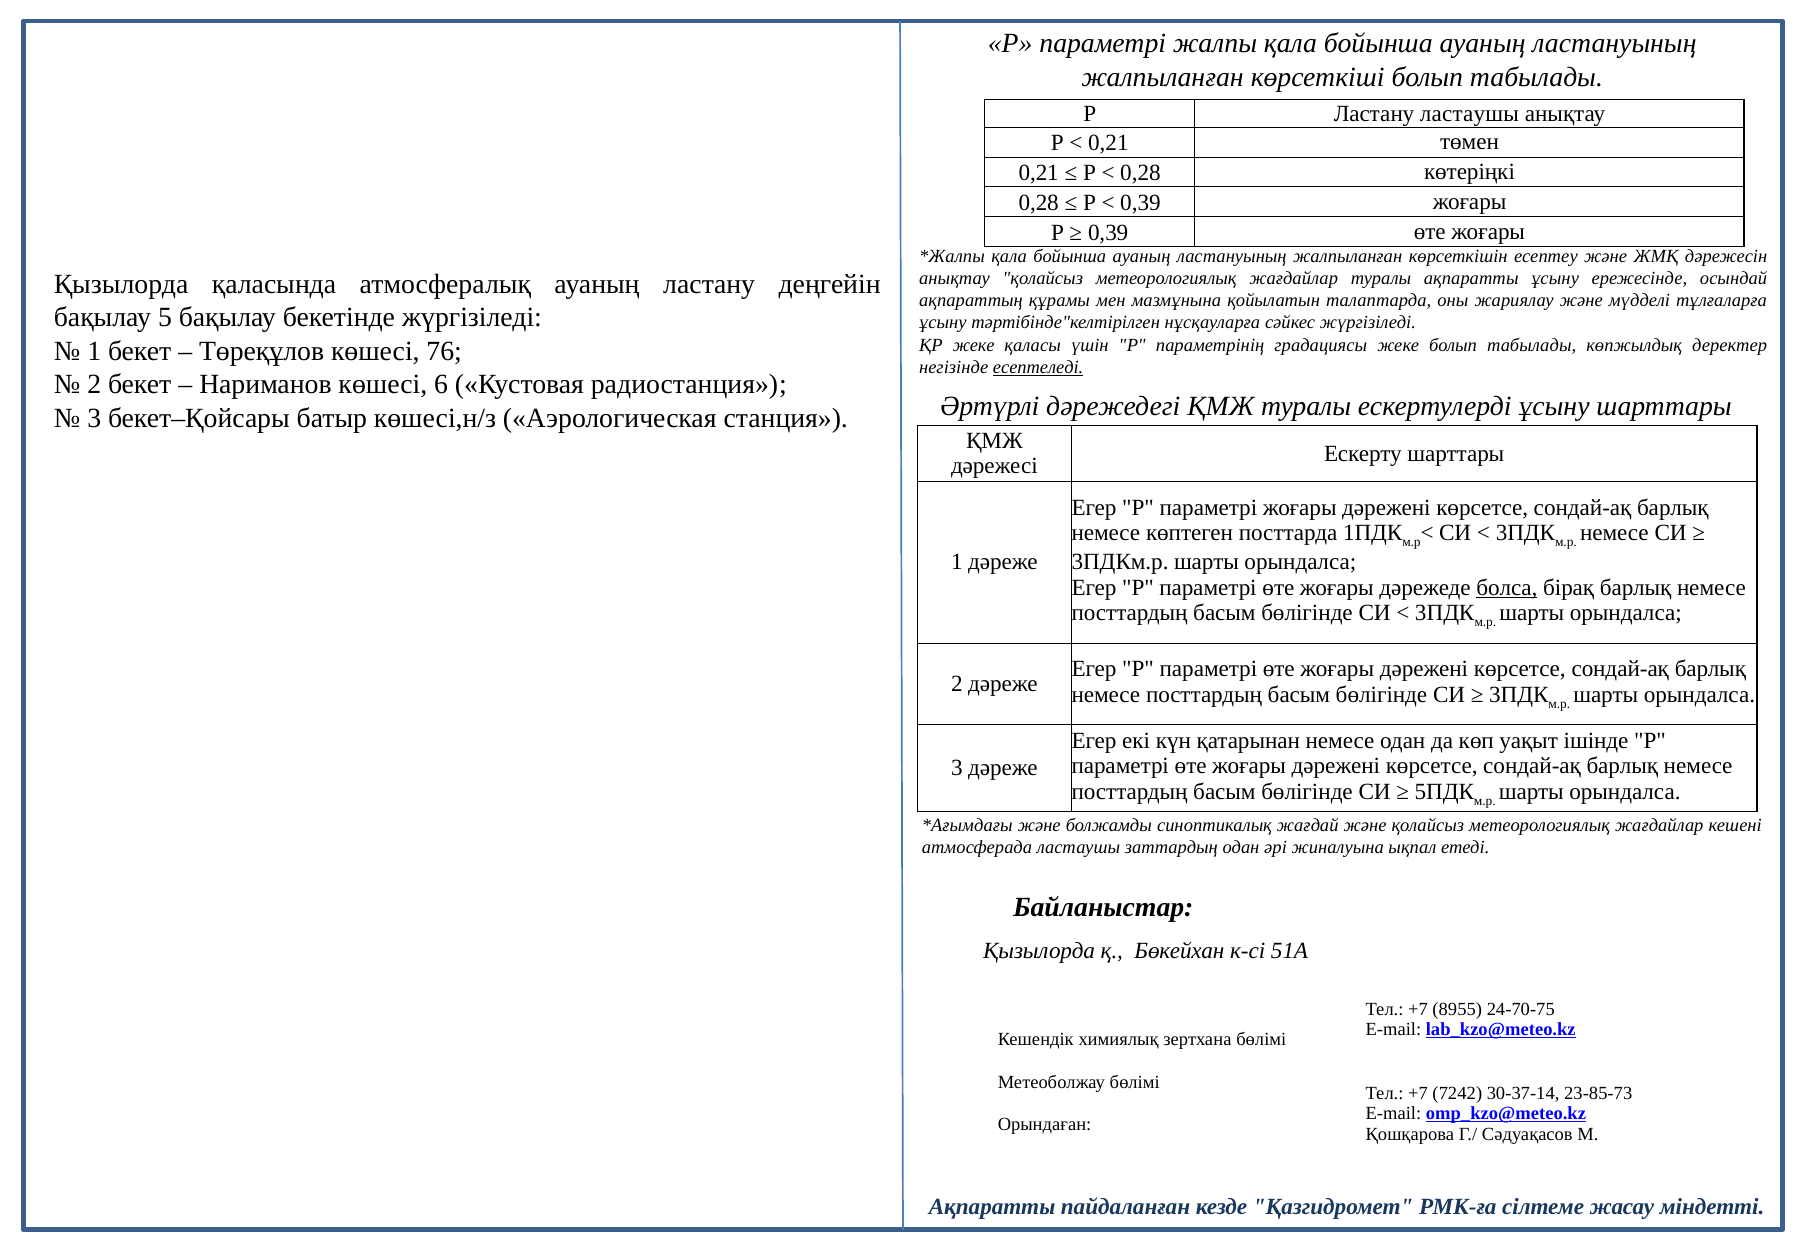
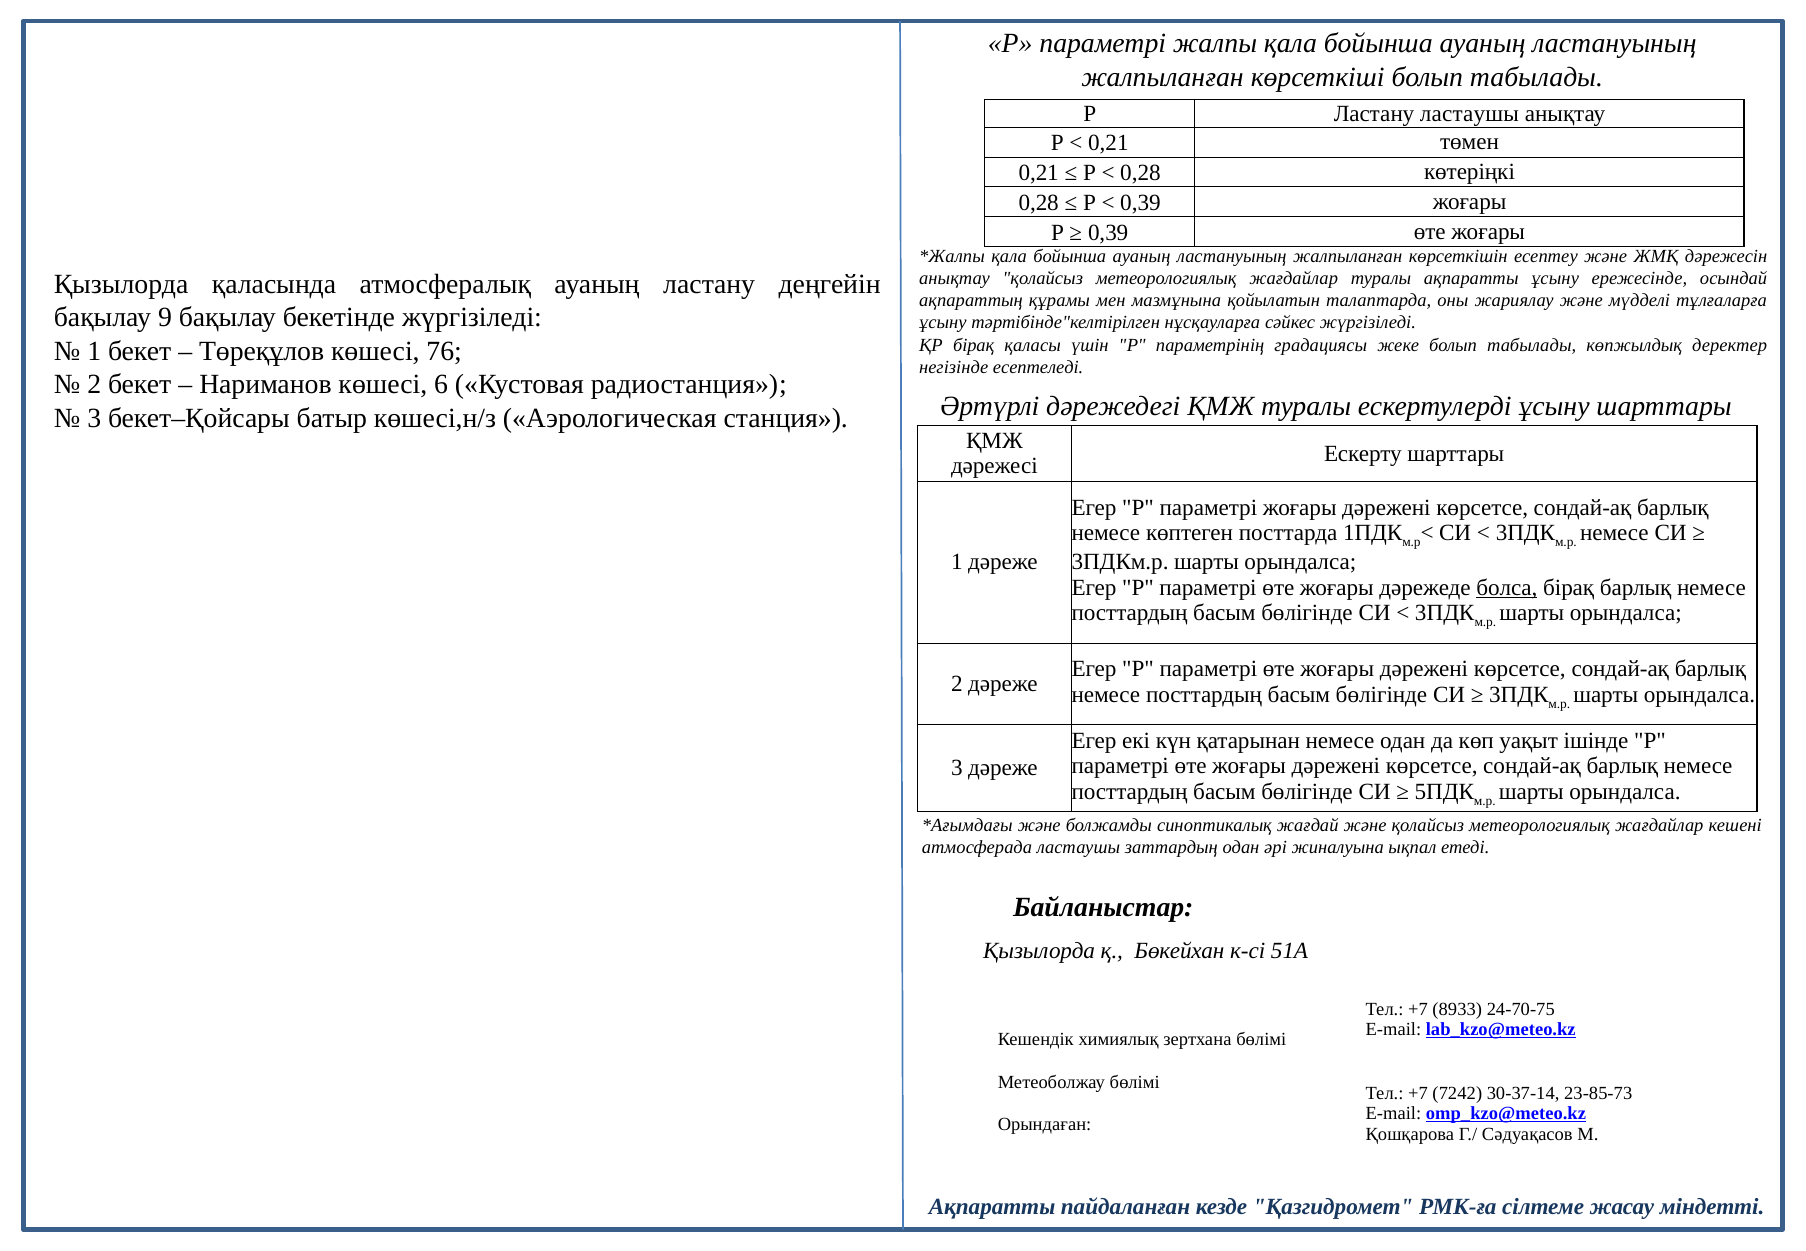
5: 5 -> 9 (165, 318)
ҚР жеке: жеке -> бірақ (974, 345)
есептеледі underline: present -> none (1038, 367)
8955: 8955 -> 8933 (1457, 1008)
